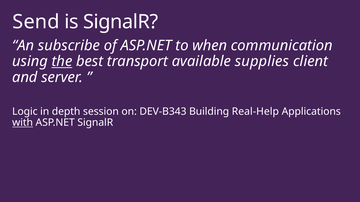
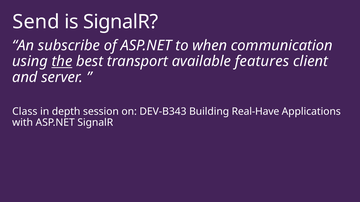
supplies: supplies -> features (262, 61)
Logic: Logic -> Class (25, 112)
Real-Help: Real-Help -> Real-Have (255, 112)
with underline: present -> none (23, 123)
